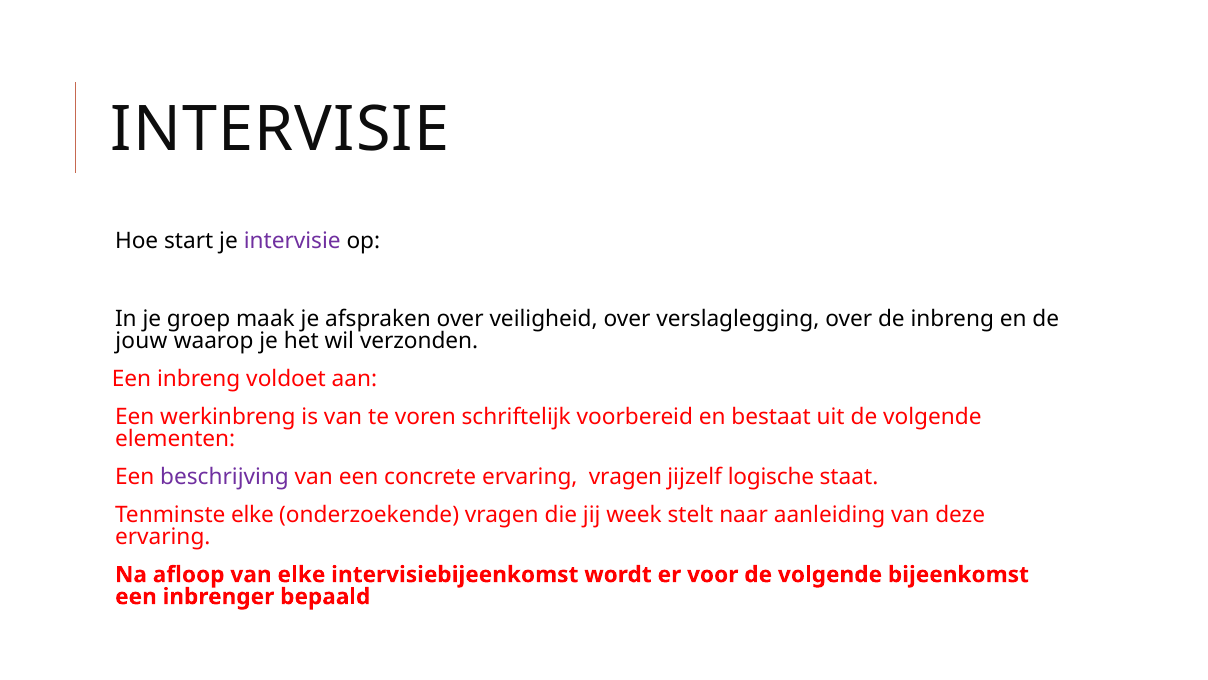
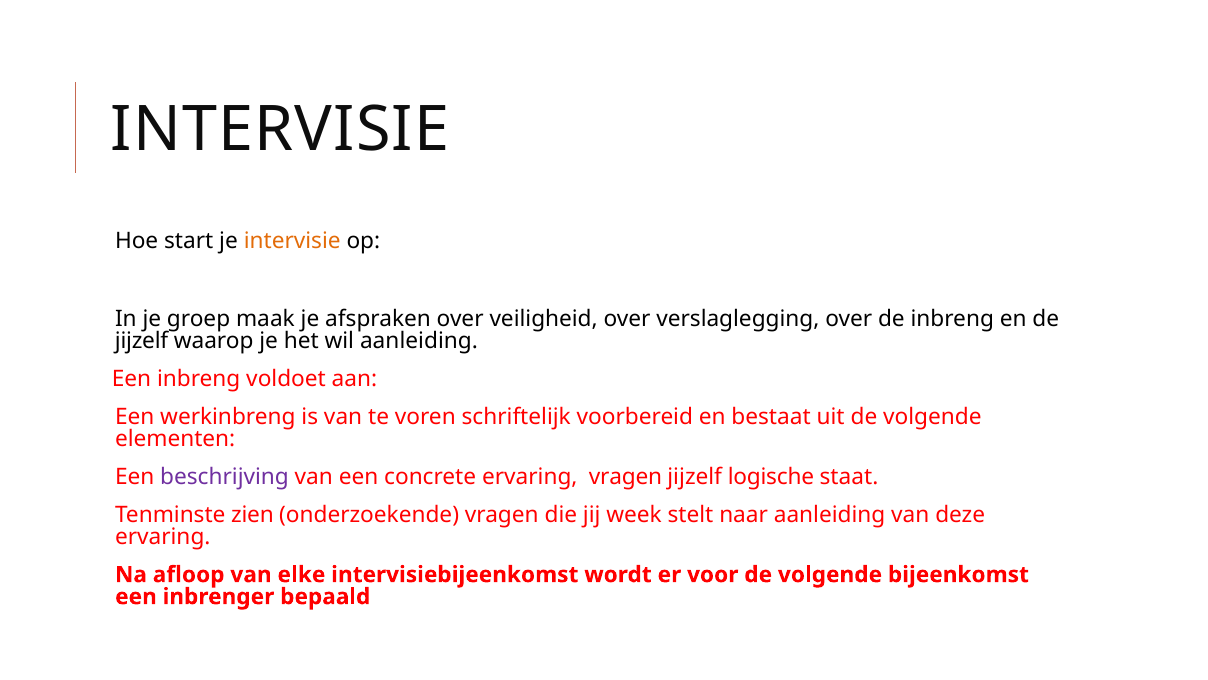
intervisie colour: purple -> orange (292, 241)
jouw: jouw -> jijzelf (142, 341)
wil verzonden: verzonden -> aanleiding (419, 341)
Tenminste elke: elke -> zien (252, 514)
